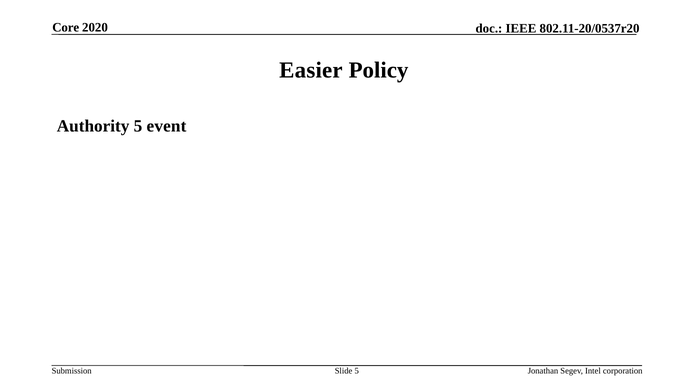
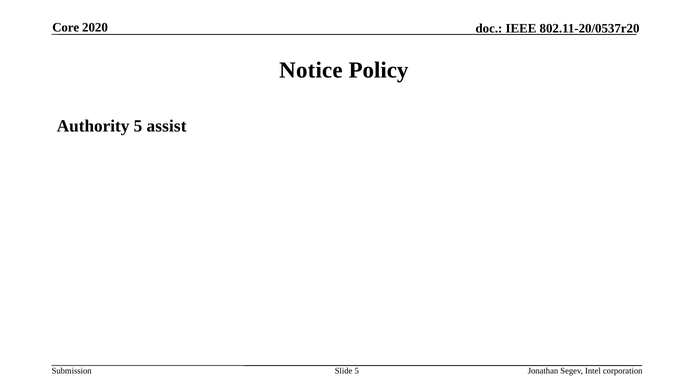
Easier: Easier -> Notice (311, 70)
event: event -> assist (167, 126)
